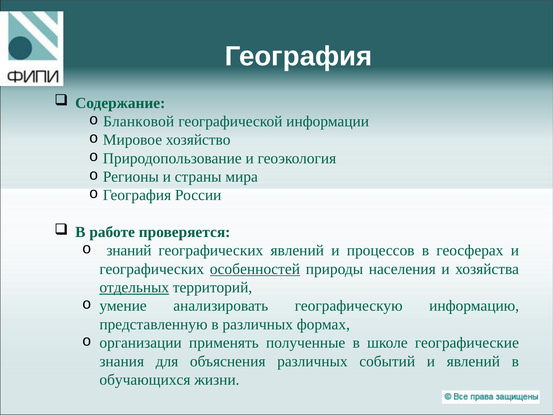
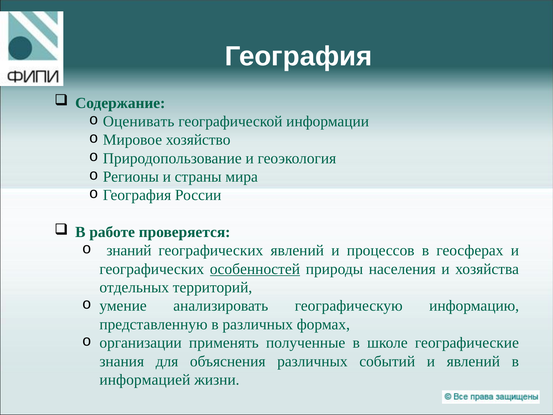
Бланковой: Бланковой -> Оценивать (139, 121)
отдельных underline: present -> none (134, 287)
обучающихся: обучающихся -> информацией (145, 380)
